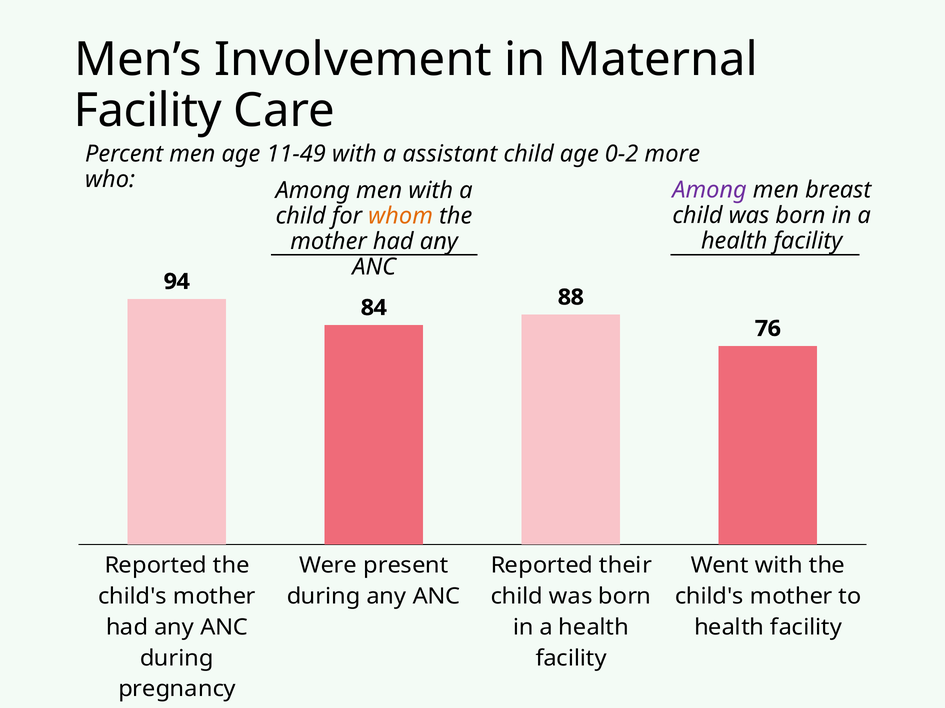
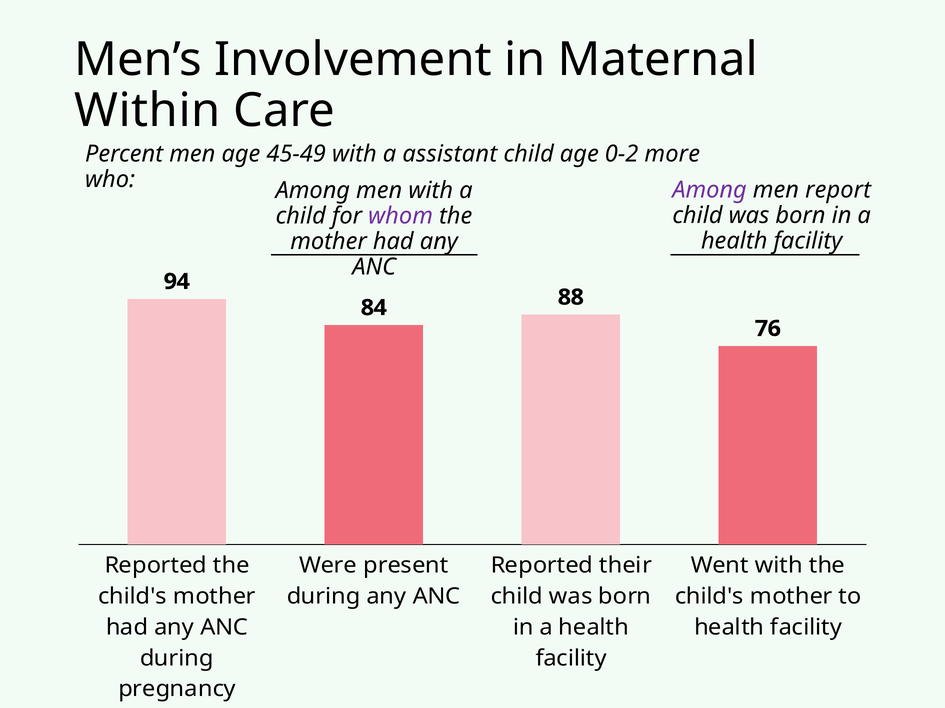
Facility: Facility -> Within (147, 111)
11-49: 11-49 -> 45-49 (296, 154)
breast: breast -> report (838, 190)
whom colour: orange -> purple (401, 216)
